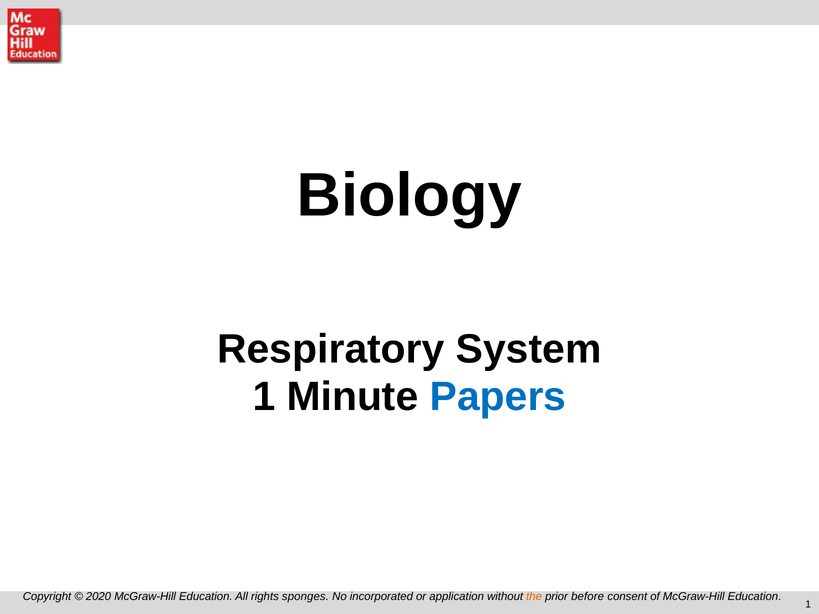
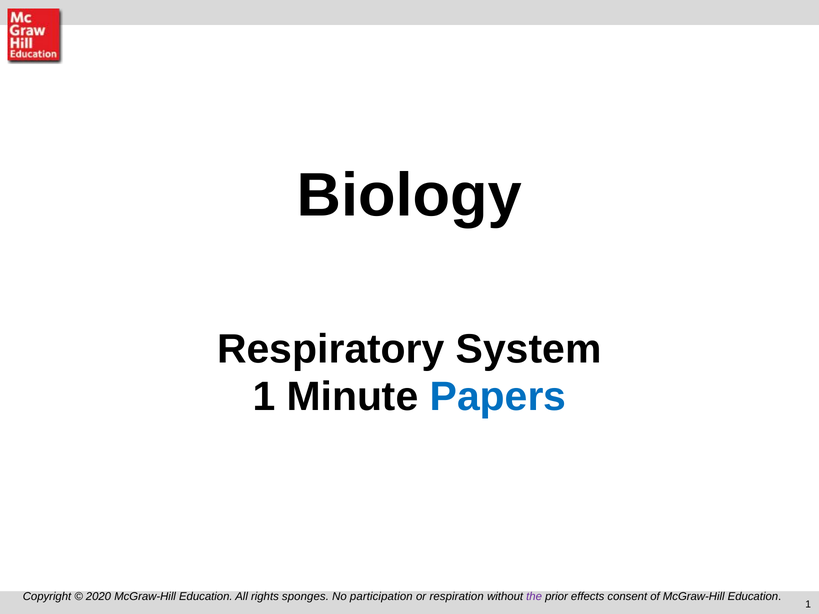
incorporated: incorporated -> participation (381, 597)
application: application -> respiration (457, 597)
the colour: orange -> purple (534, 597)
before: before -> effects (588, 597)
